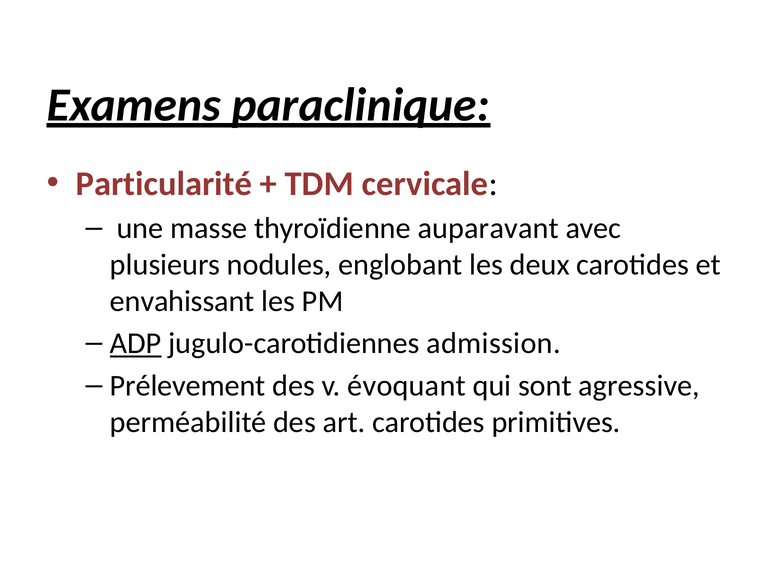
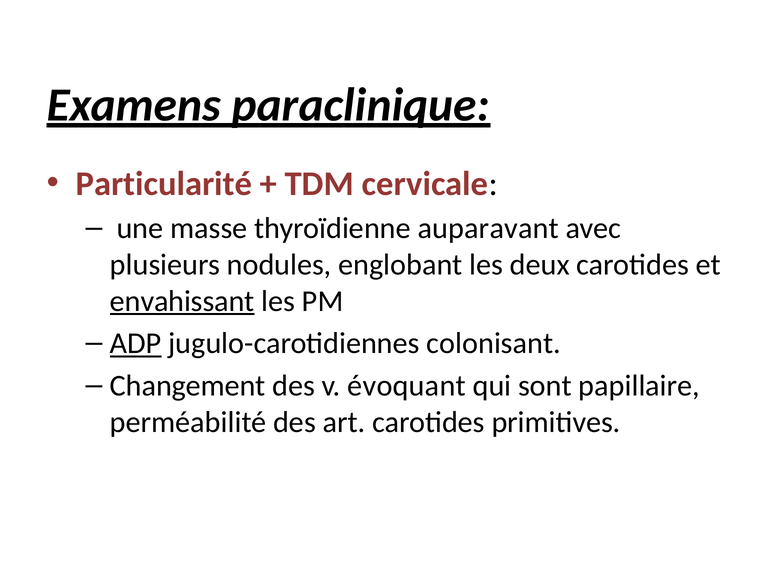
envahissant underline: none -> present (182, 301)
admission: admission -> colonisant (494, 344)
Prélevement: Prélevement -> Changement (188, 386)
agressive: agressive -> papillaire (639, 386)
